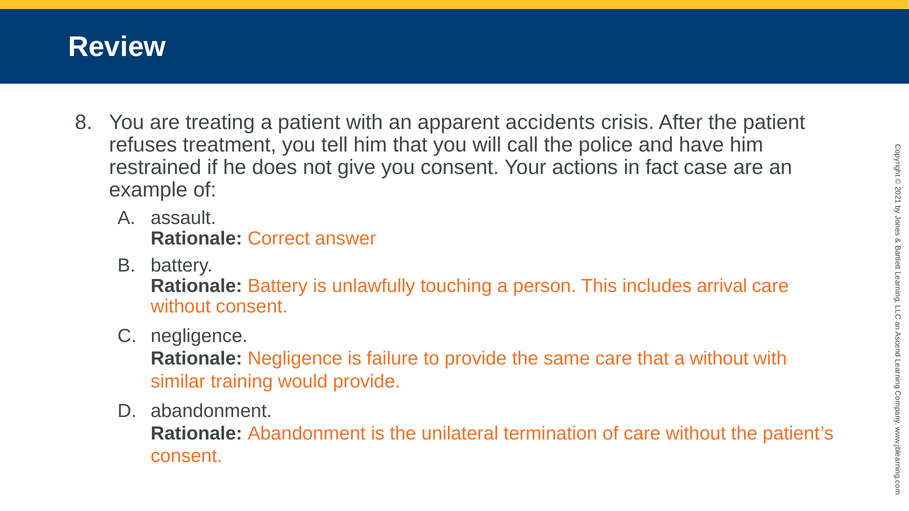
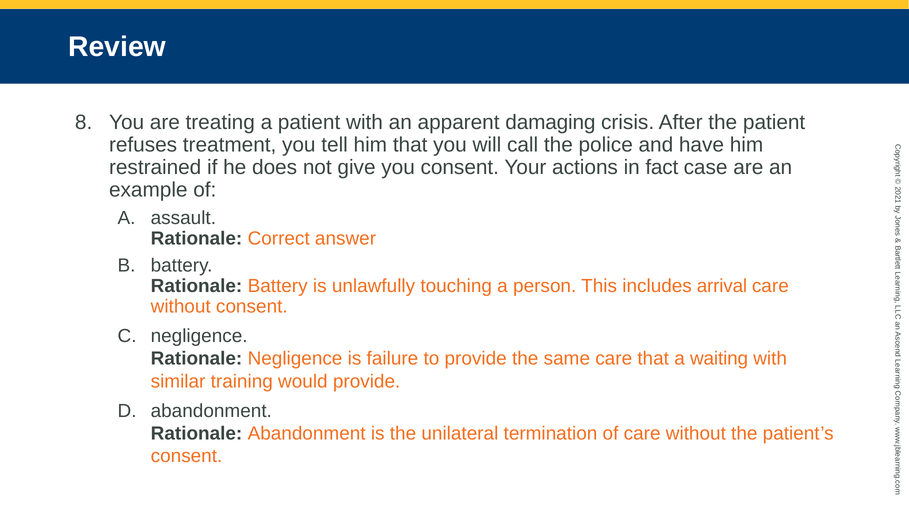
accidents: accidents -> damaging (550, 122)
a without: without -> waiting (719, 359)
